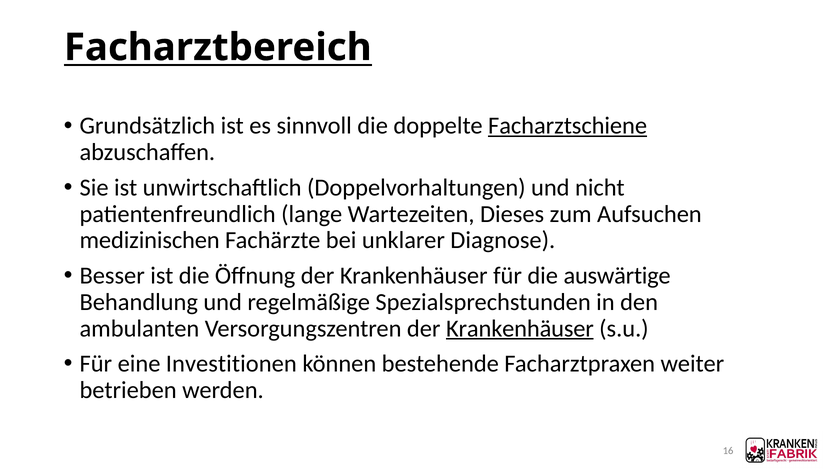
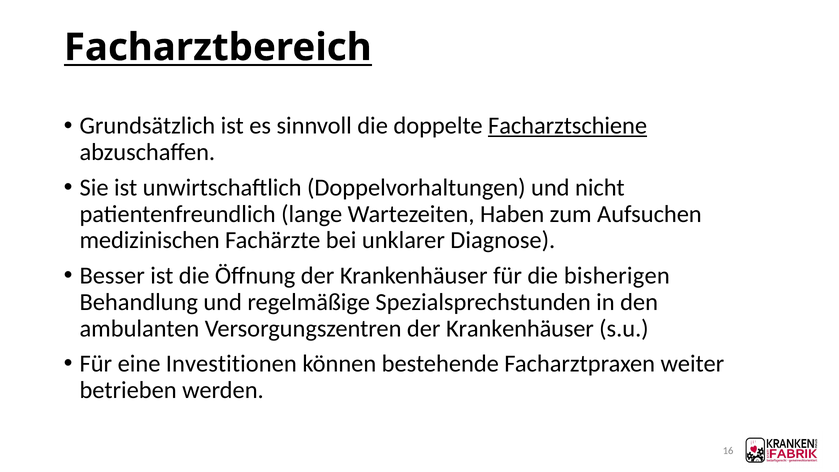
Dieses: Dieses -> Haben (512, 214)
auswärtige: auswärtige -> bisherigen (617, 276)
Krankenhäuser underline: present -> none (520, 328)
